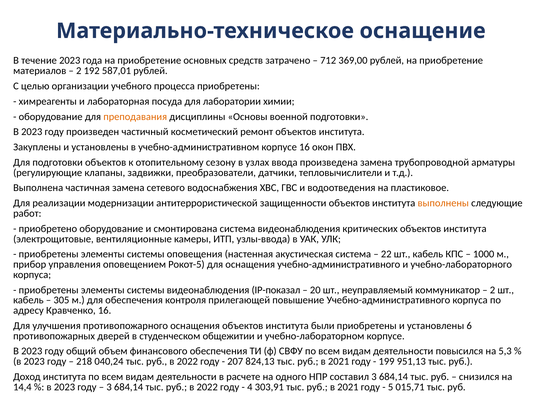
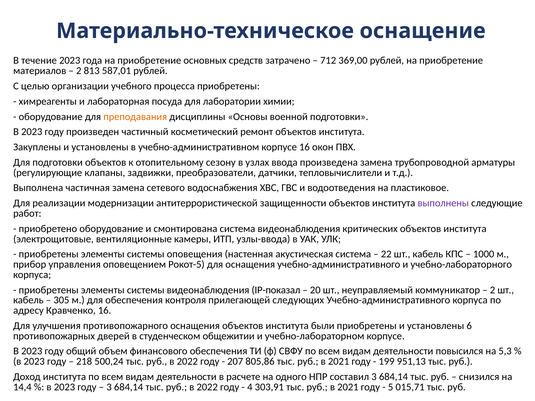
192: 192 -> 813 (92, 71)
выполнены colour: orange -> purple (443, 203)
повышение: повышение -> следующих (298, 300)
040,24: 040,24 -> 500,24 (109, 362)
824,13: 824,13 -> 805,86 (260, 362)
